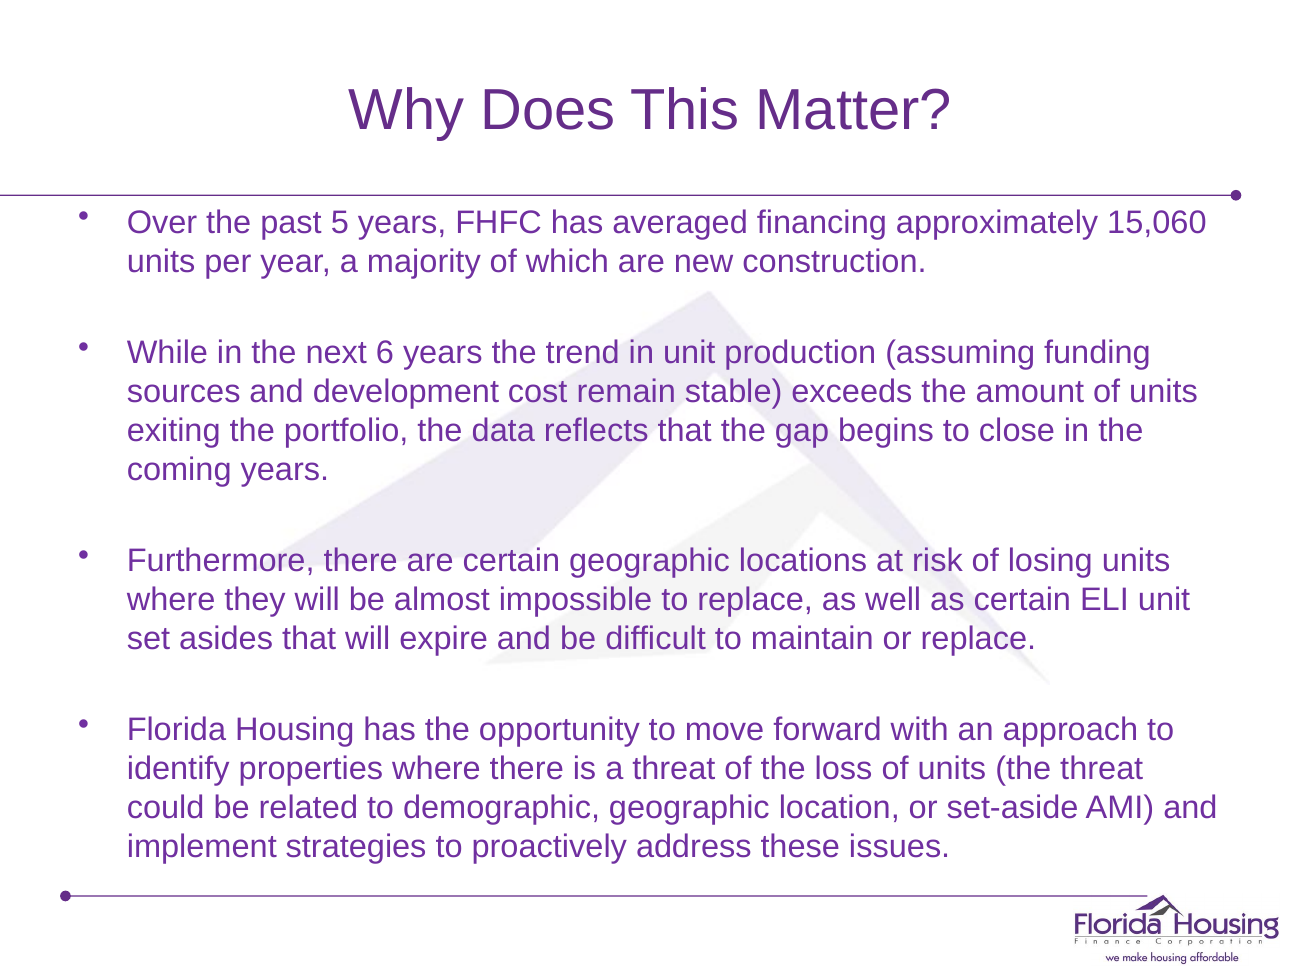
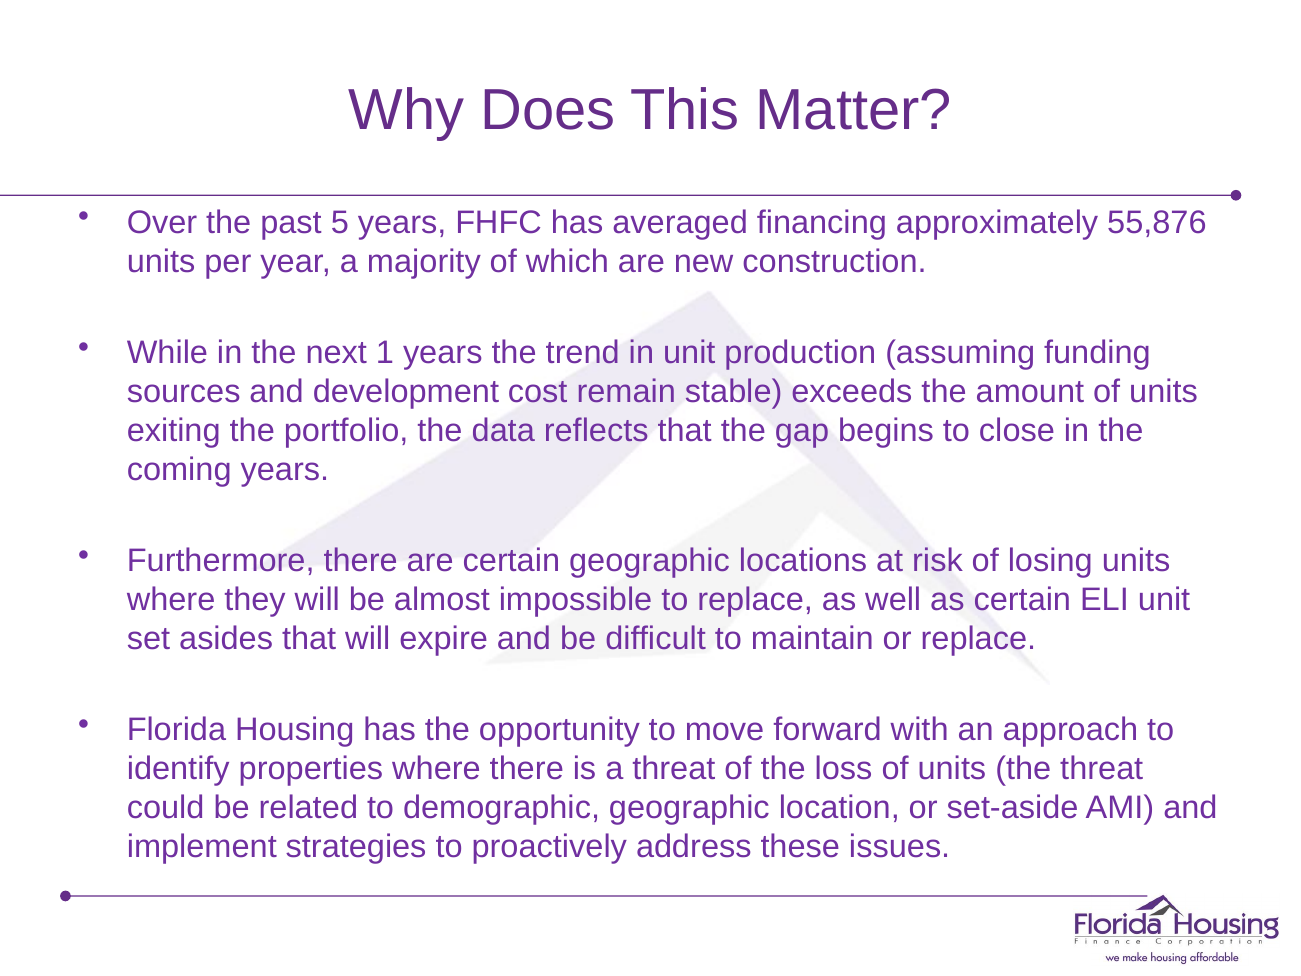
15,060: 15,060 -> 55,876 (1157, 223)
6: 6 -> 1 (385, 353)
